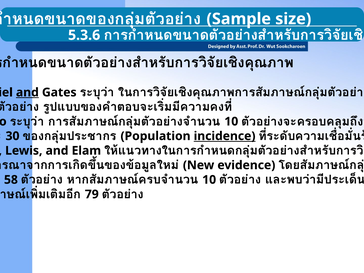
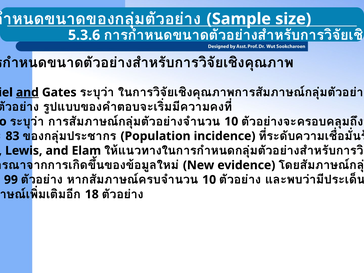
30: 30 -> 83 (12, 136)
incidence underline: present -> none (225, 136)
58: 58 -> 99 (11, 180)
79: 79 -> 18 (92, 194)
